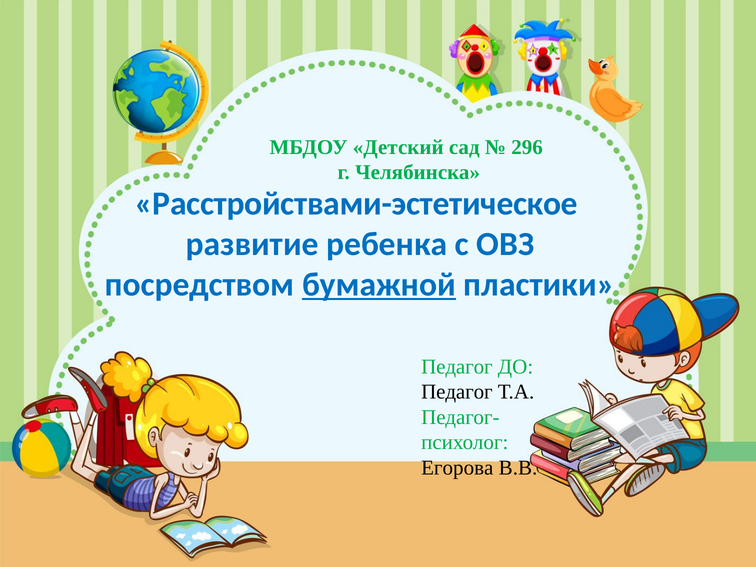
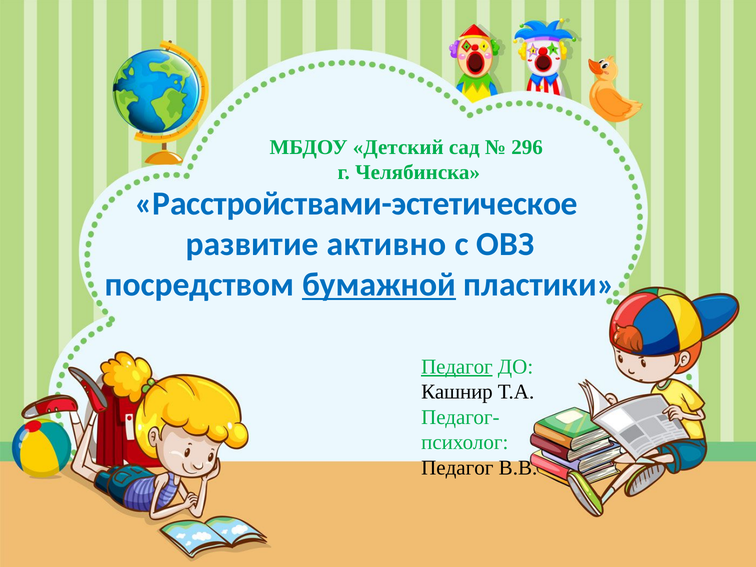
ребенка: ребенка -> активно (387, 244)
Педагог underline: none -> present (457, 367)
Педагог: Педагог -> Кашнир (457, 392)
Егорова: Егорова -> Педагог (457, 468)
